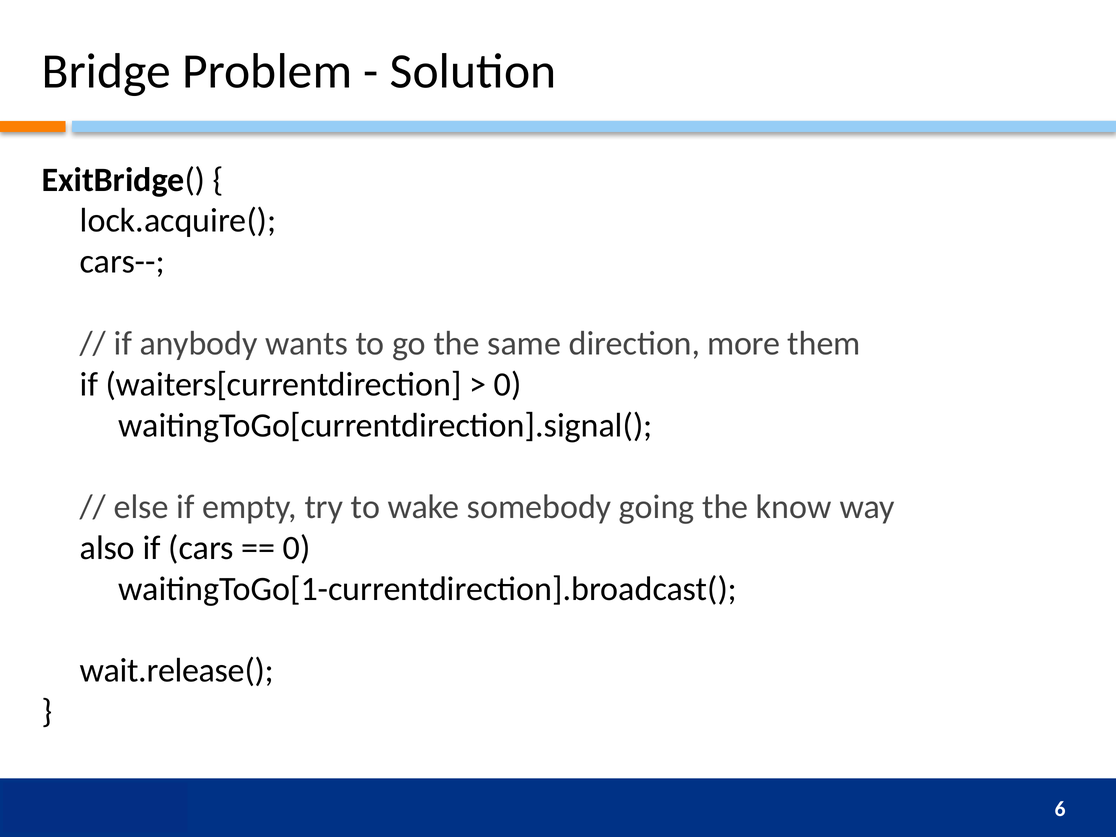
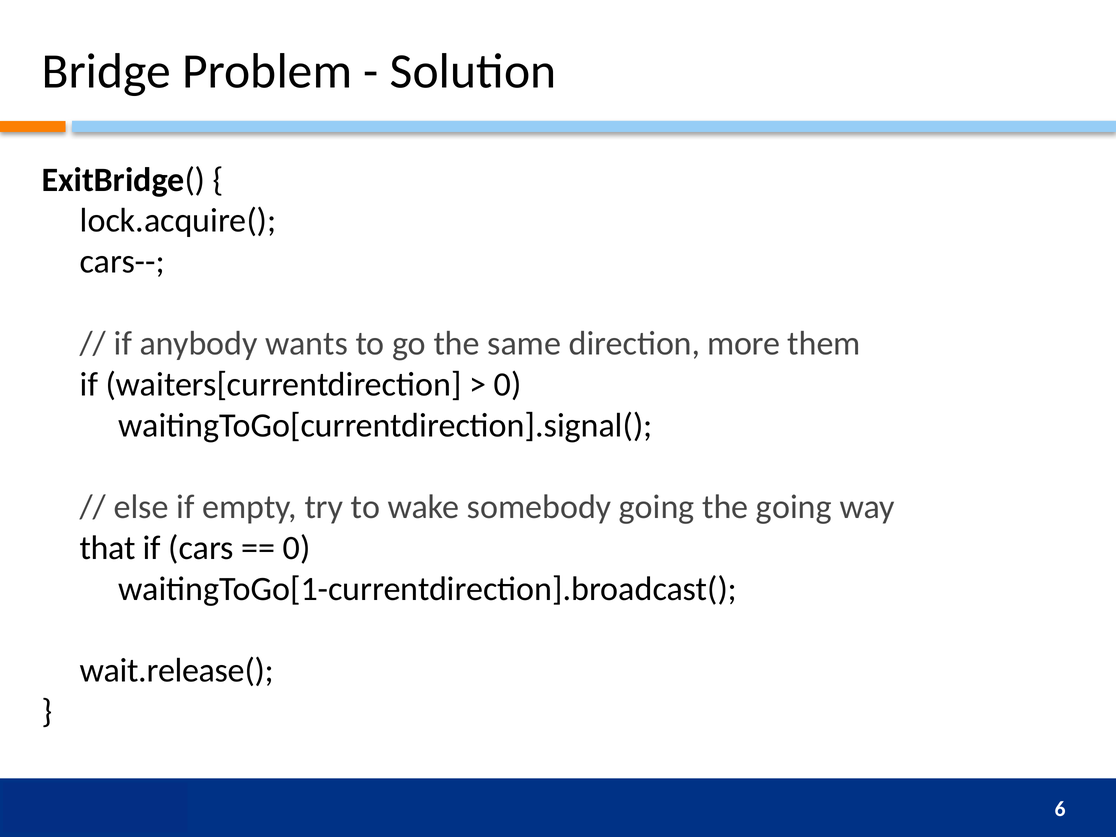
the know: know -> going (794, 507)
also: also -> that (108, 548)
